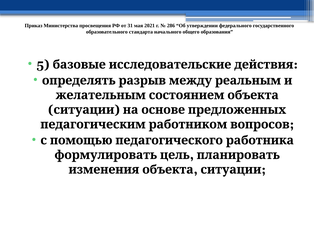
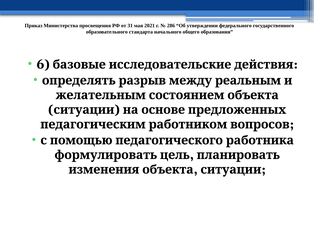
5: 5 -> 6 (43, 65)
